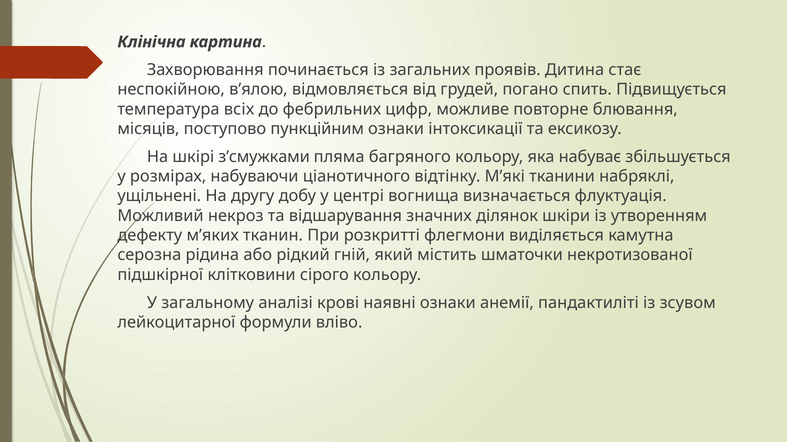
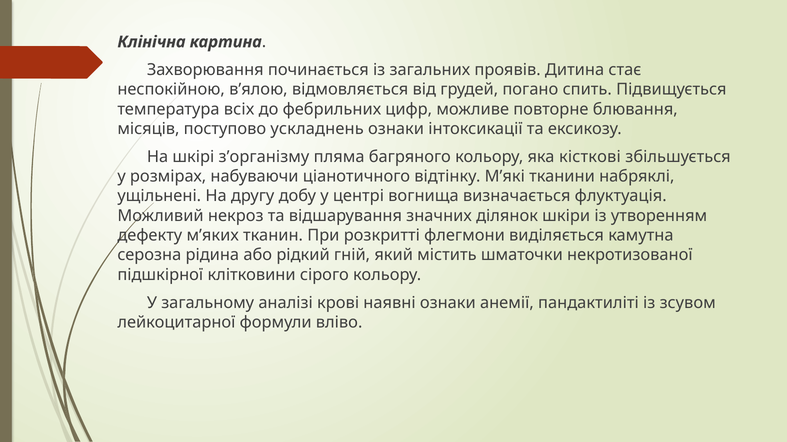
пункційним: пункційним -> ускладнень (317, 129)
з’смужками: з’смужками -> з’організму (264, 157)
набуває: набуває -> кісткові (590, 157)
